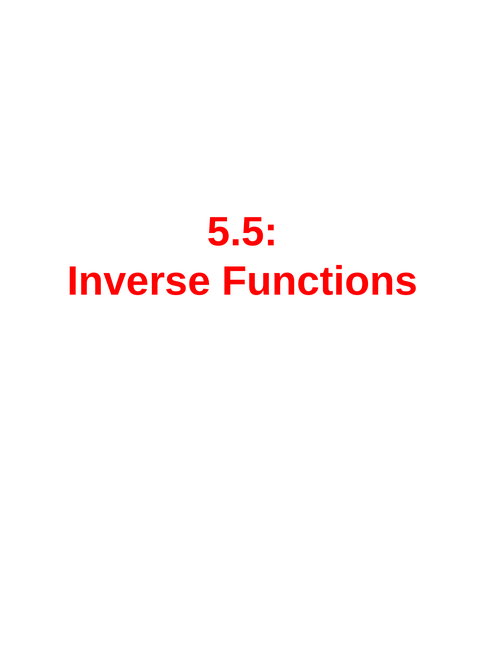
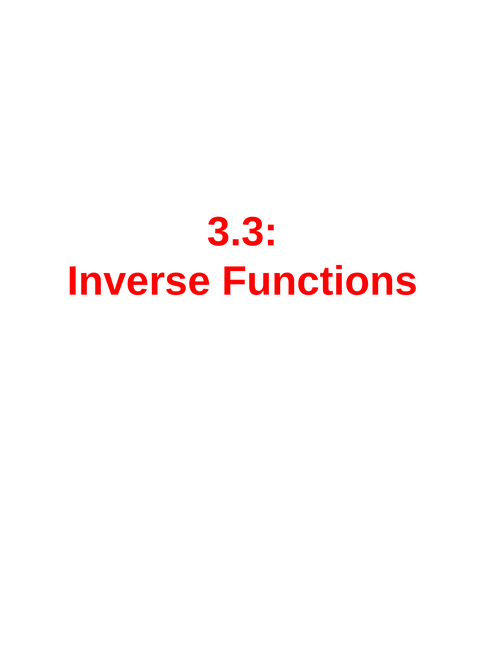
5.5: 5.5 -> 3.3 (243, 232)
